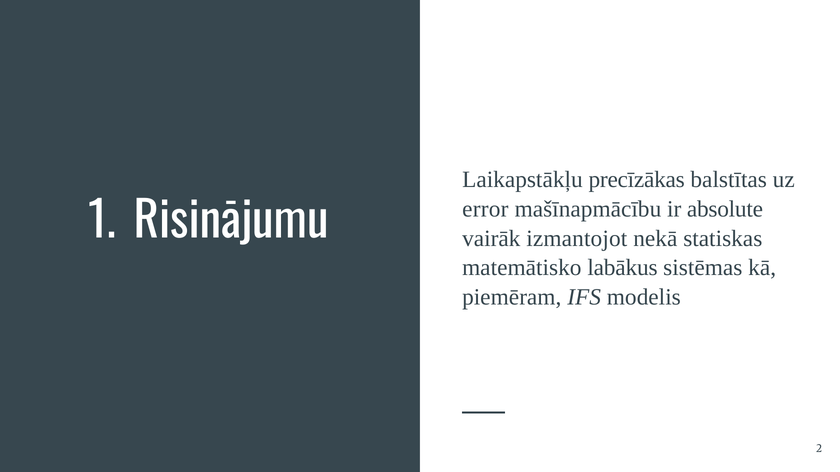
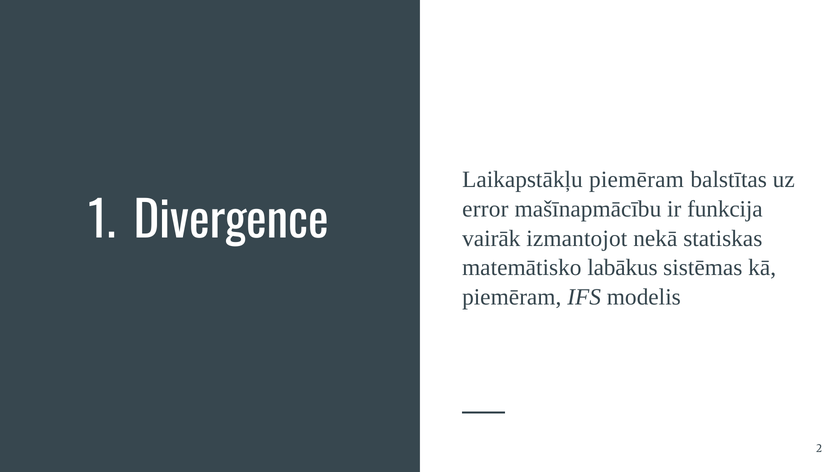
Laikapstākļu precīzākas: precīzākas -> piemēram (636, 180)
absolute: absolute -> funkcija (725, 209)
Risinājumu: Risinājumu -> Divergence (231, 222)
